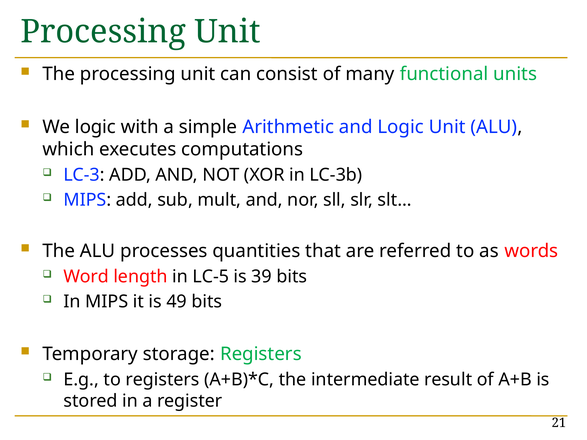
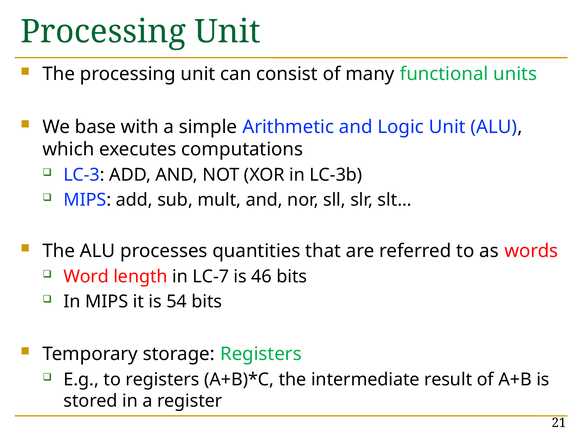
We logic: logic -> base (96, 127)
LC-5: LC-5 -> LC-7 (211, 277)
39: 39 -> 46 (262, 277)
49: 49 -> 54 (177, 302)
